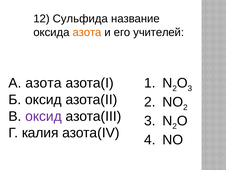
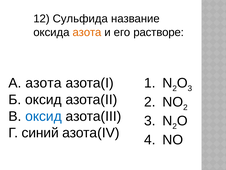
учителей: учителей -> растворе (159, 32)
оксид colour: purple -> blue (44, 116)
калия: калия -> синий (40, 133)
